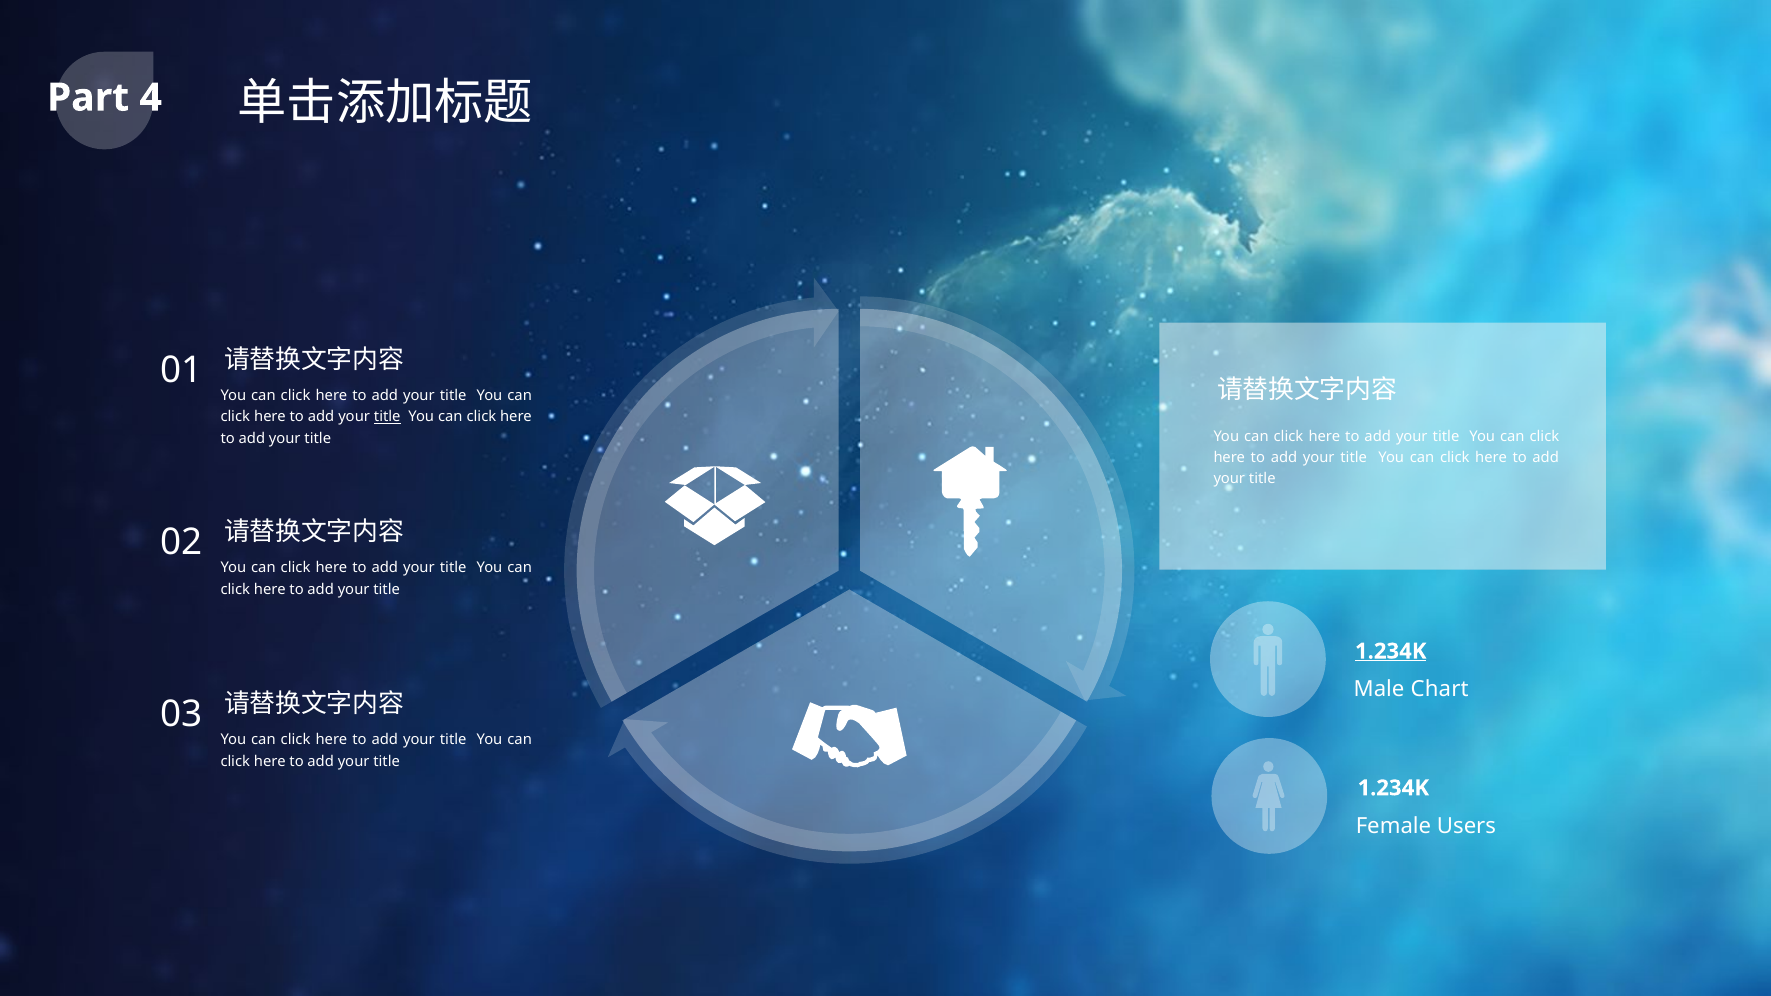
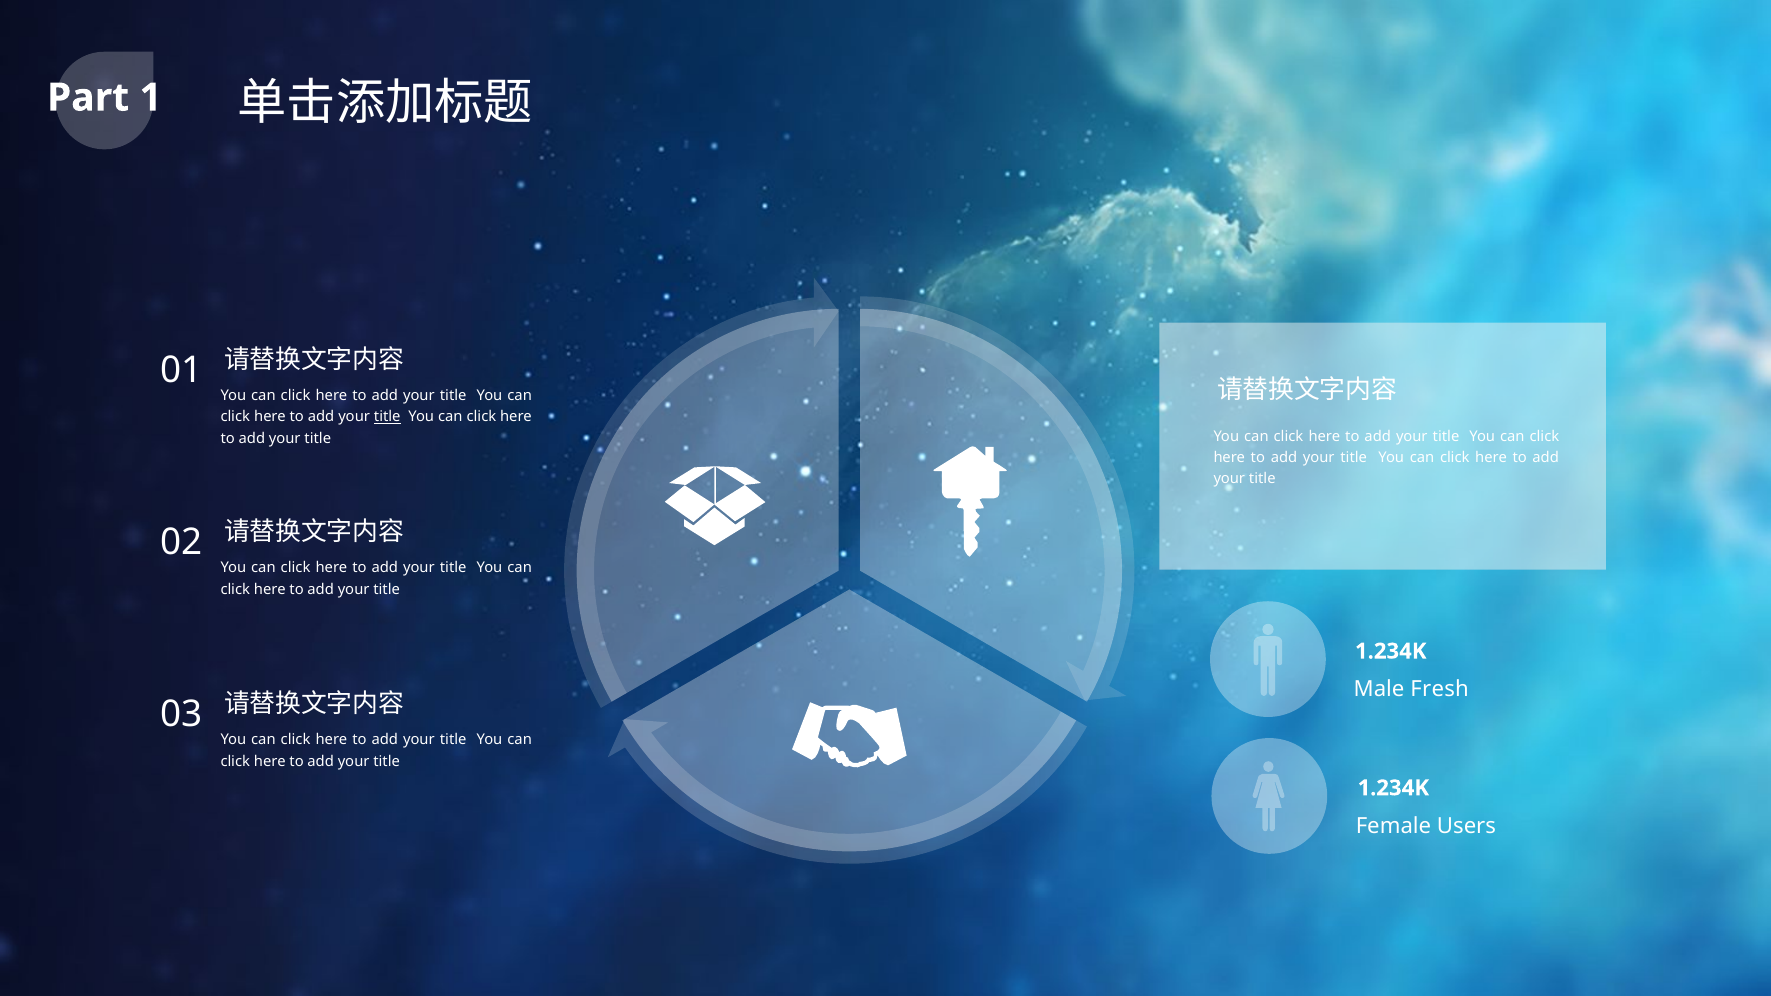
4: 4 -> 1 (151, 98)
1.234K underline: present -> none (1391, 651)
Chart: Chart -> Fresh (1440, 689)
